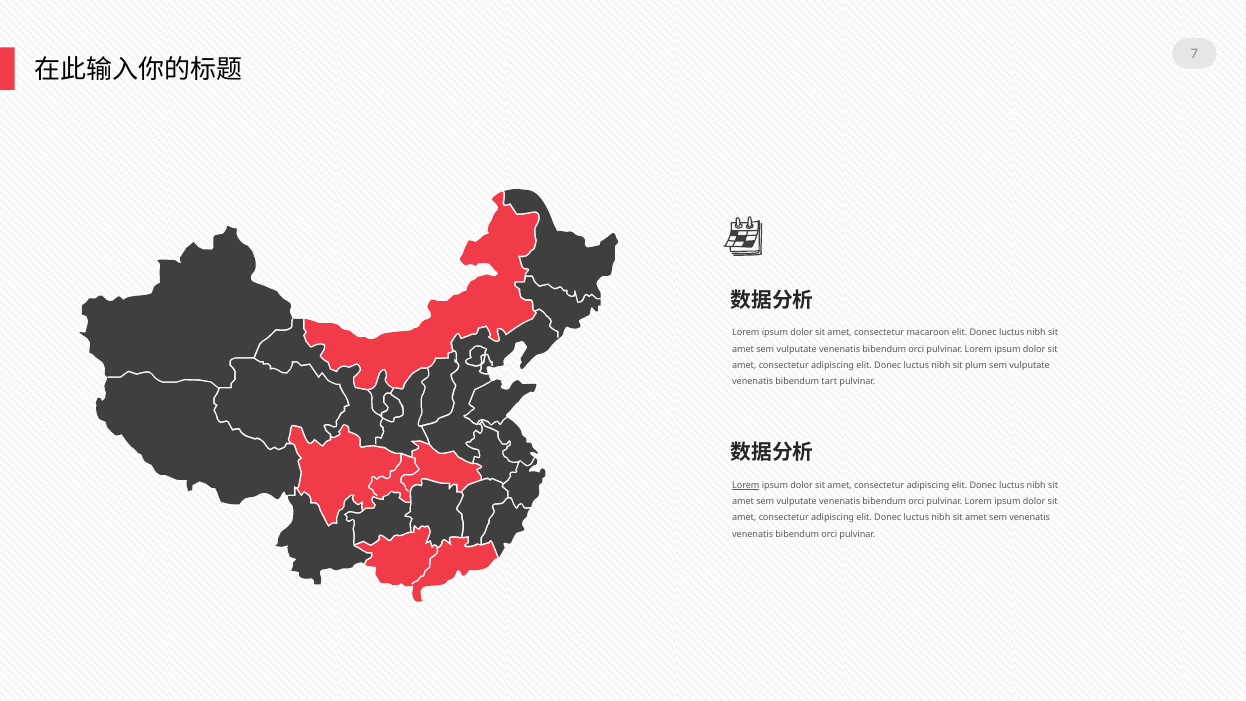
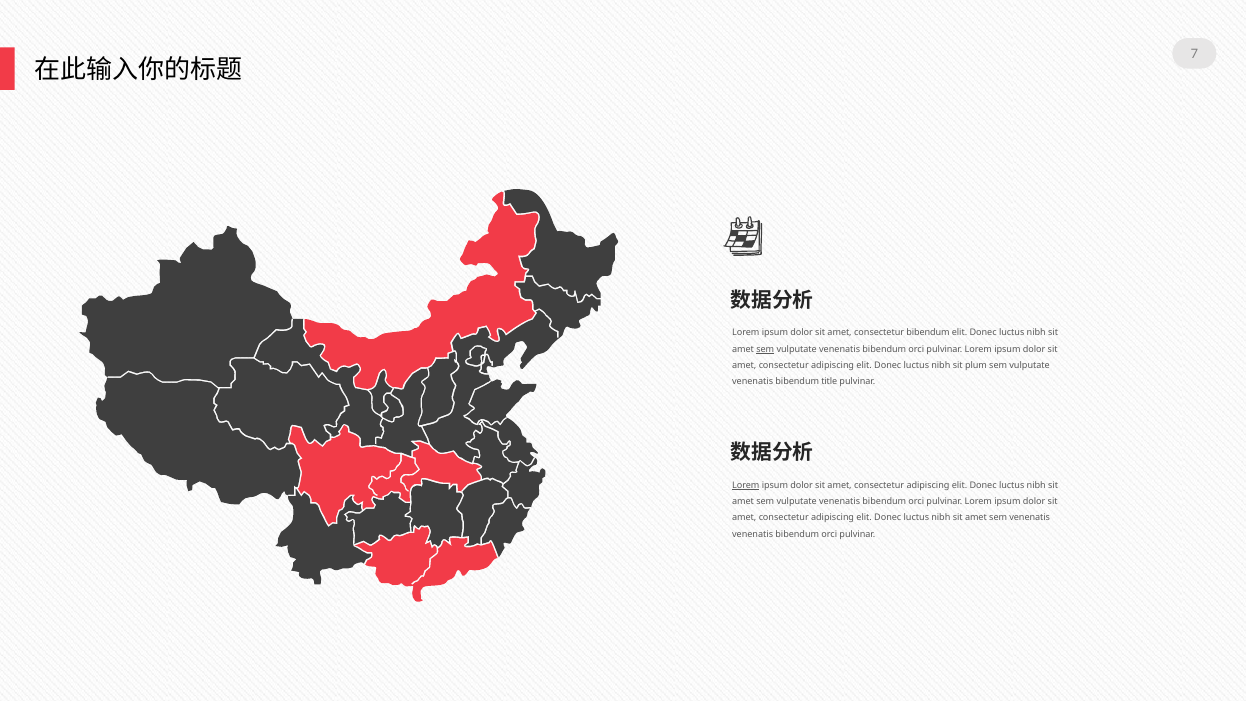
consectetur macaroon: macaroon -> bibendum (928, 333)
sem underline: none -> present (765, 349)
tart: tart -> title (829, 382)
